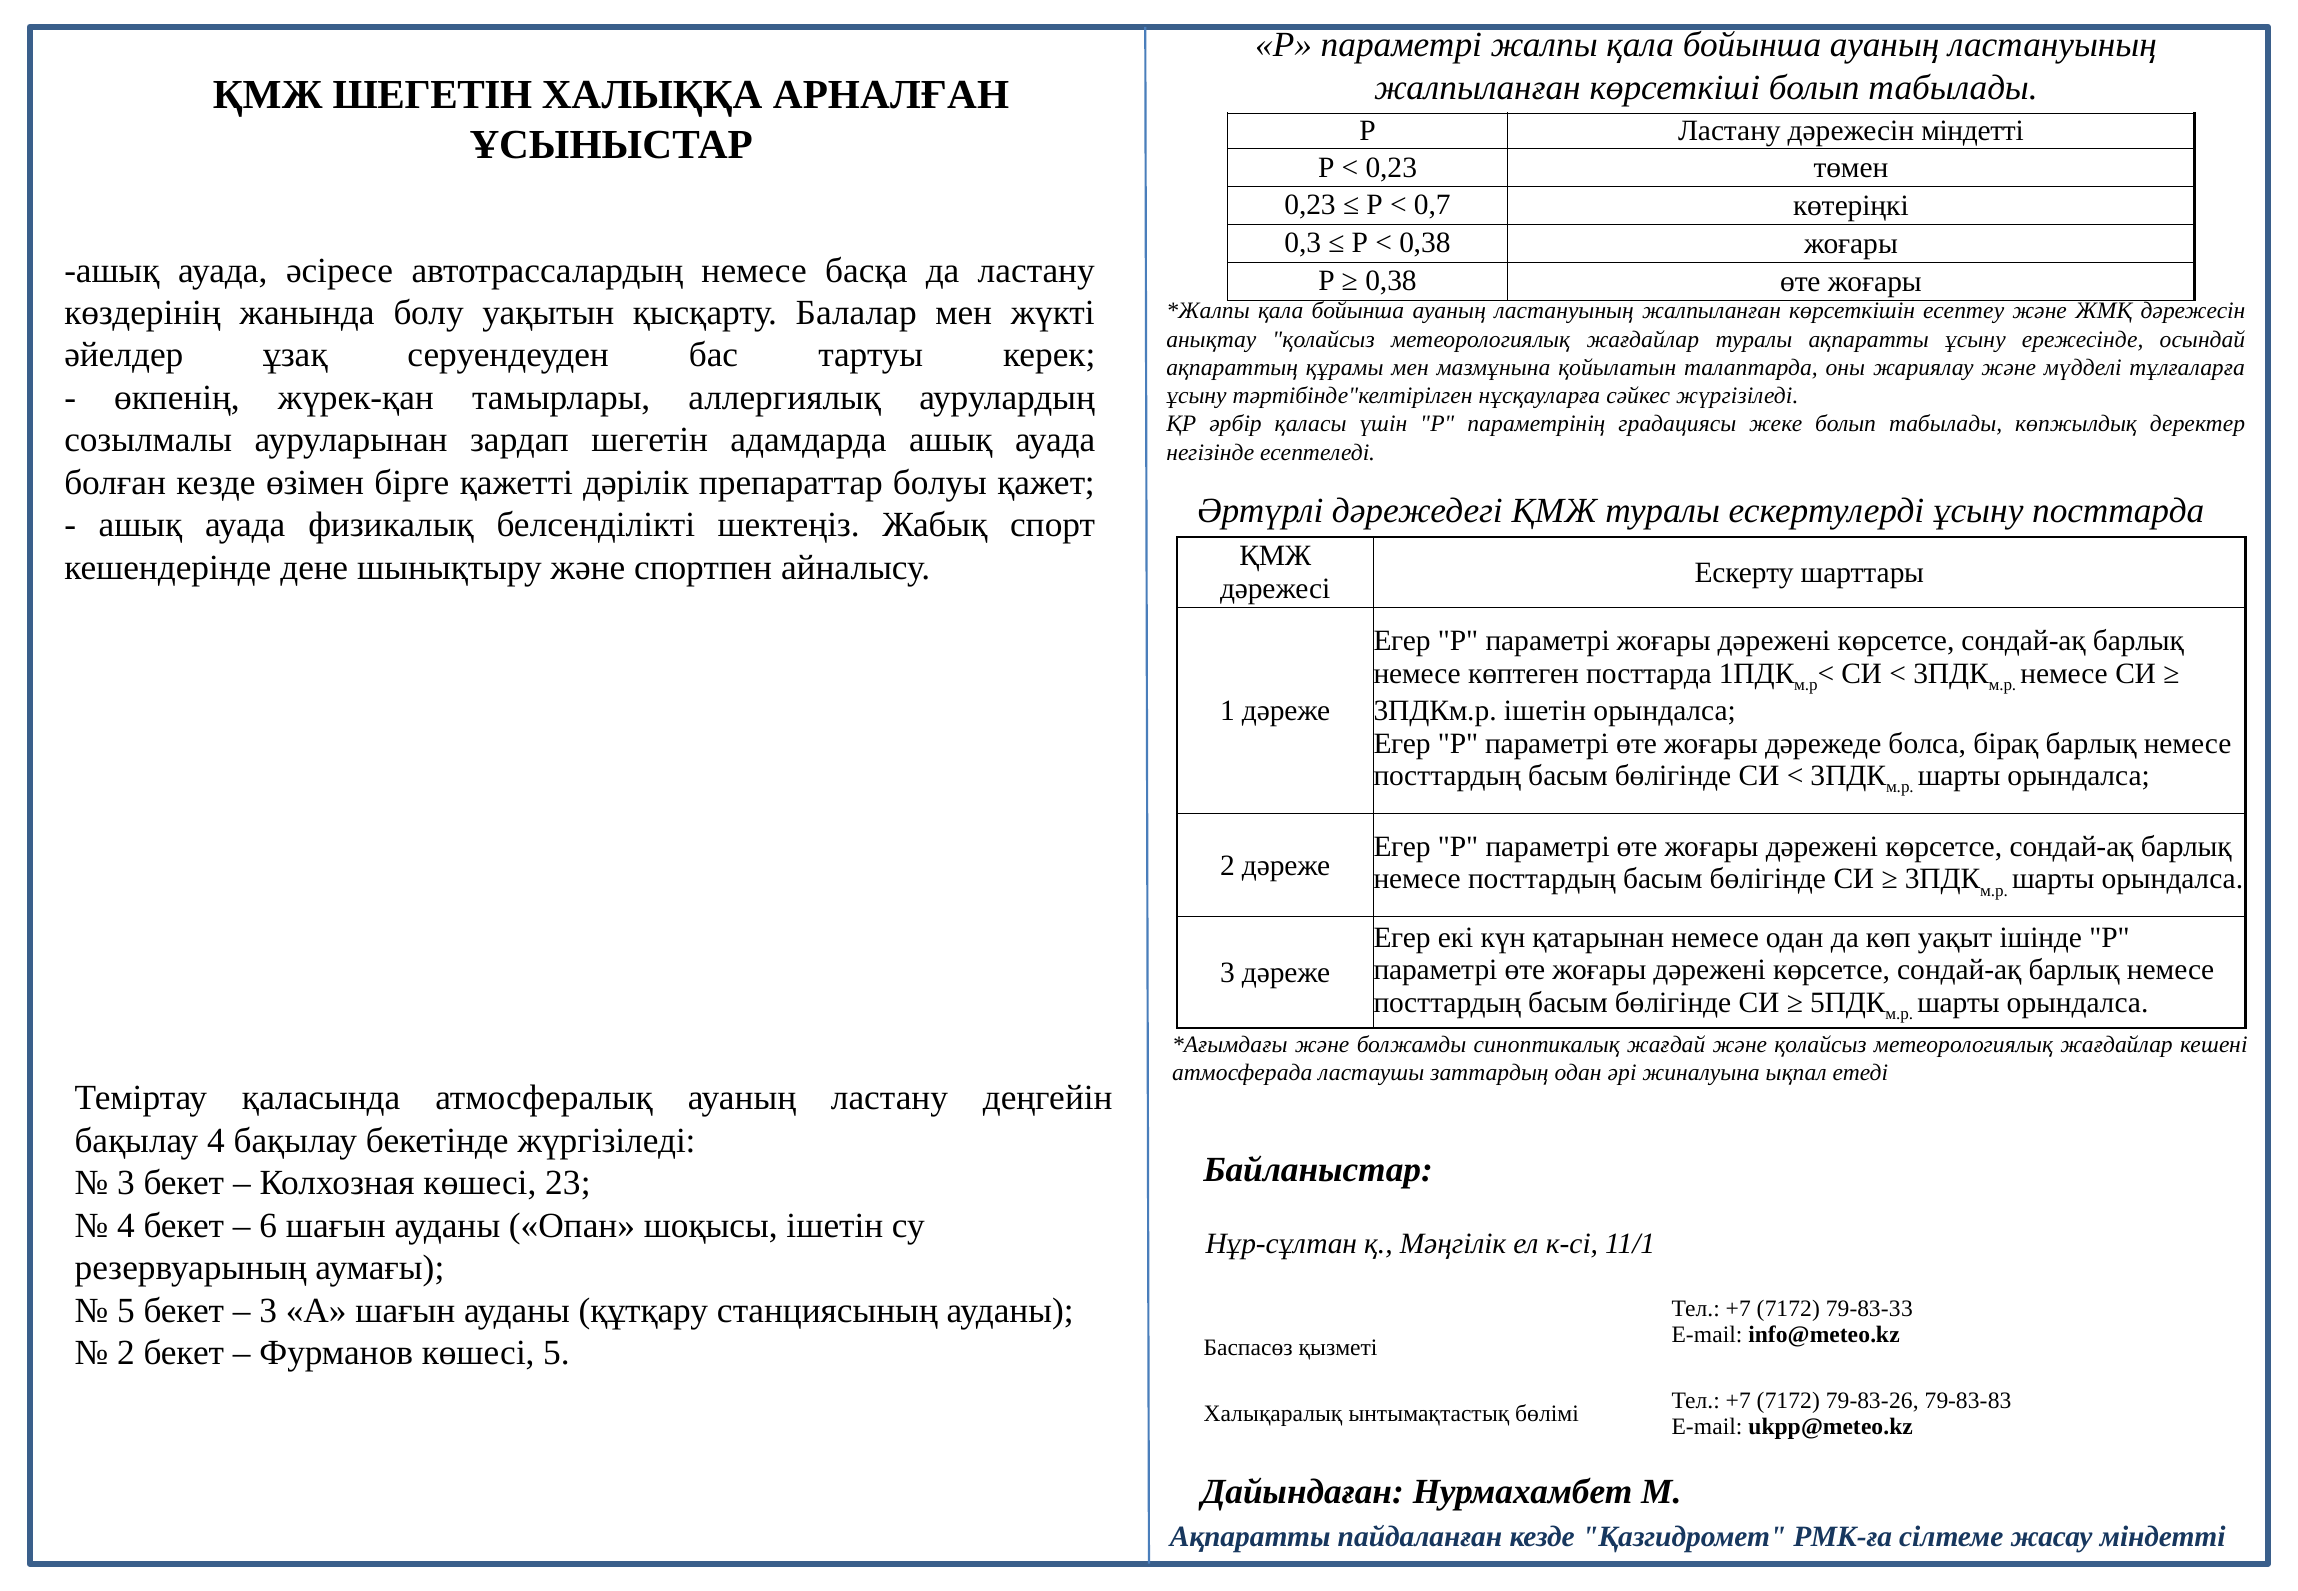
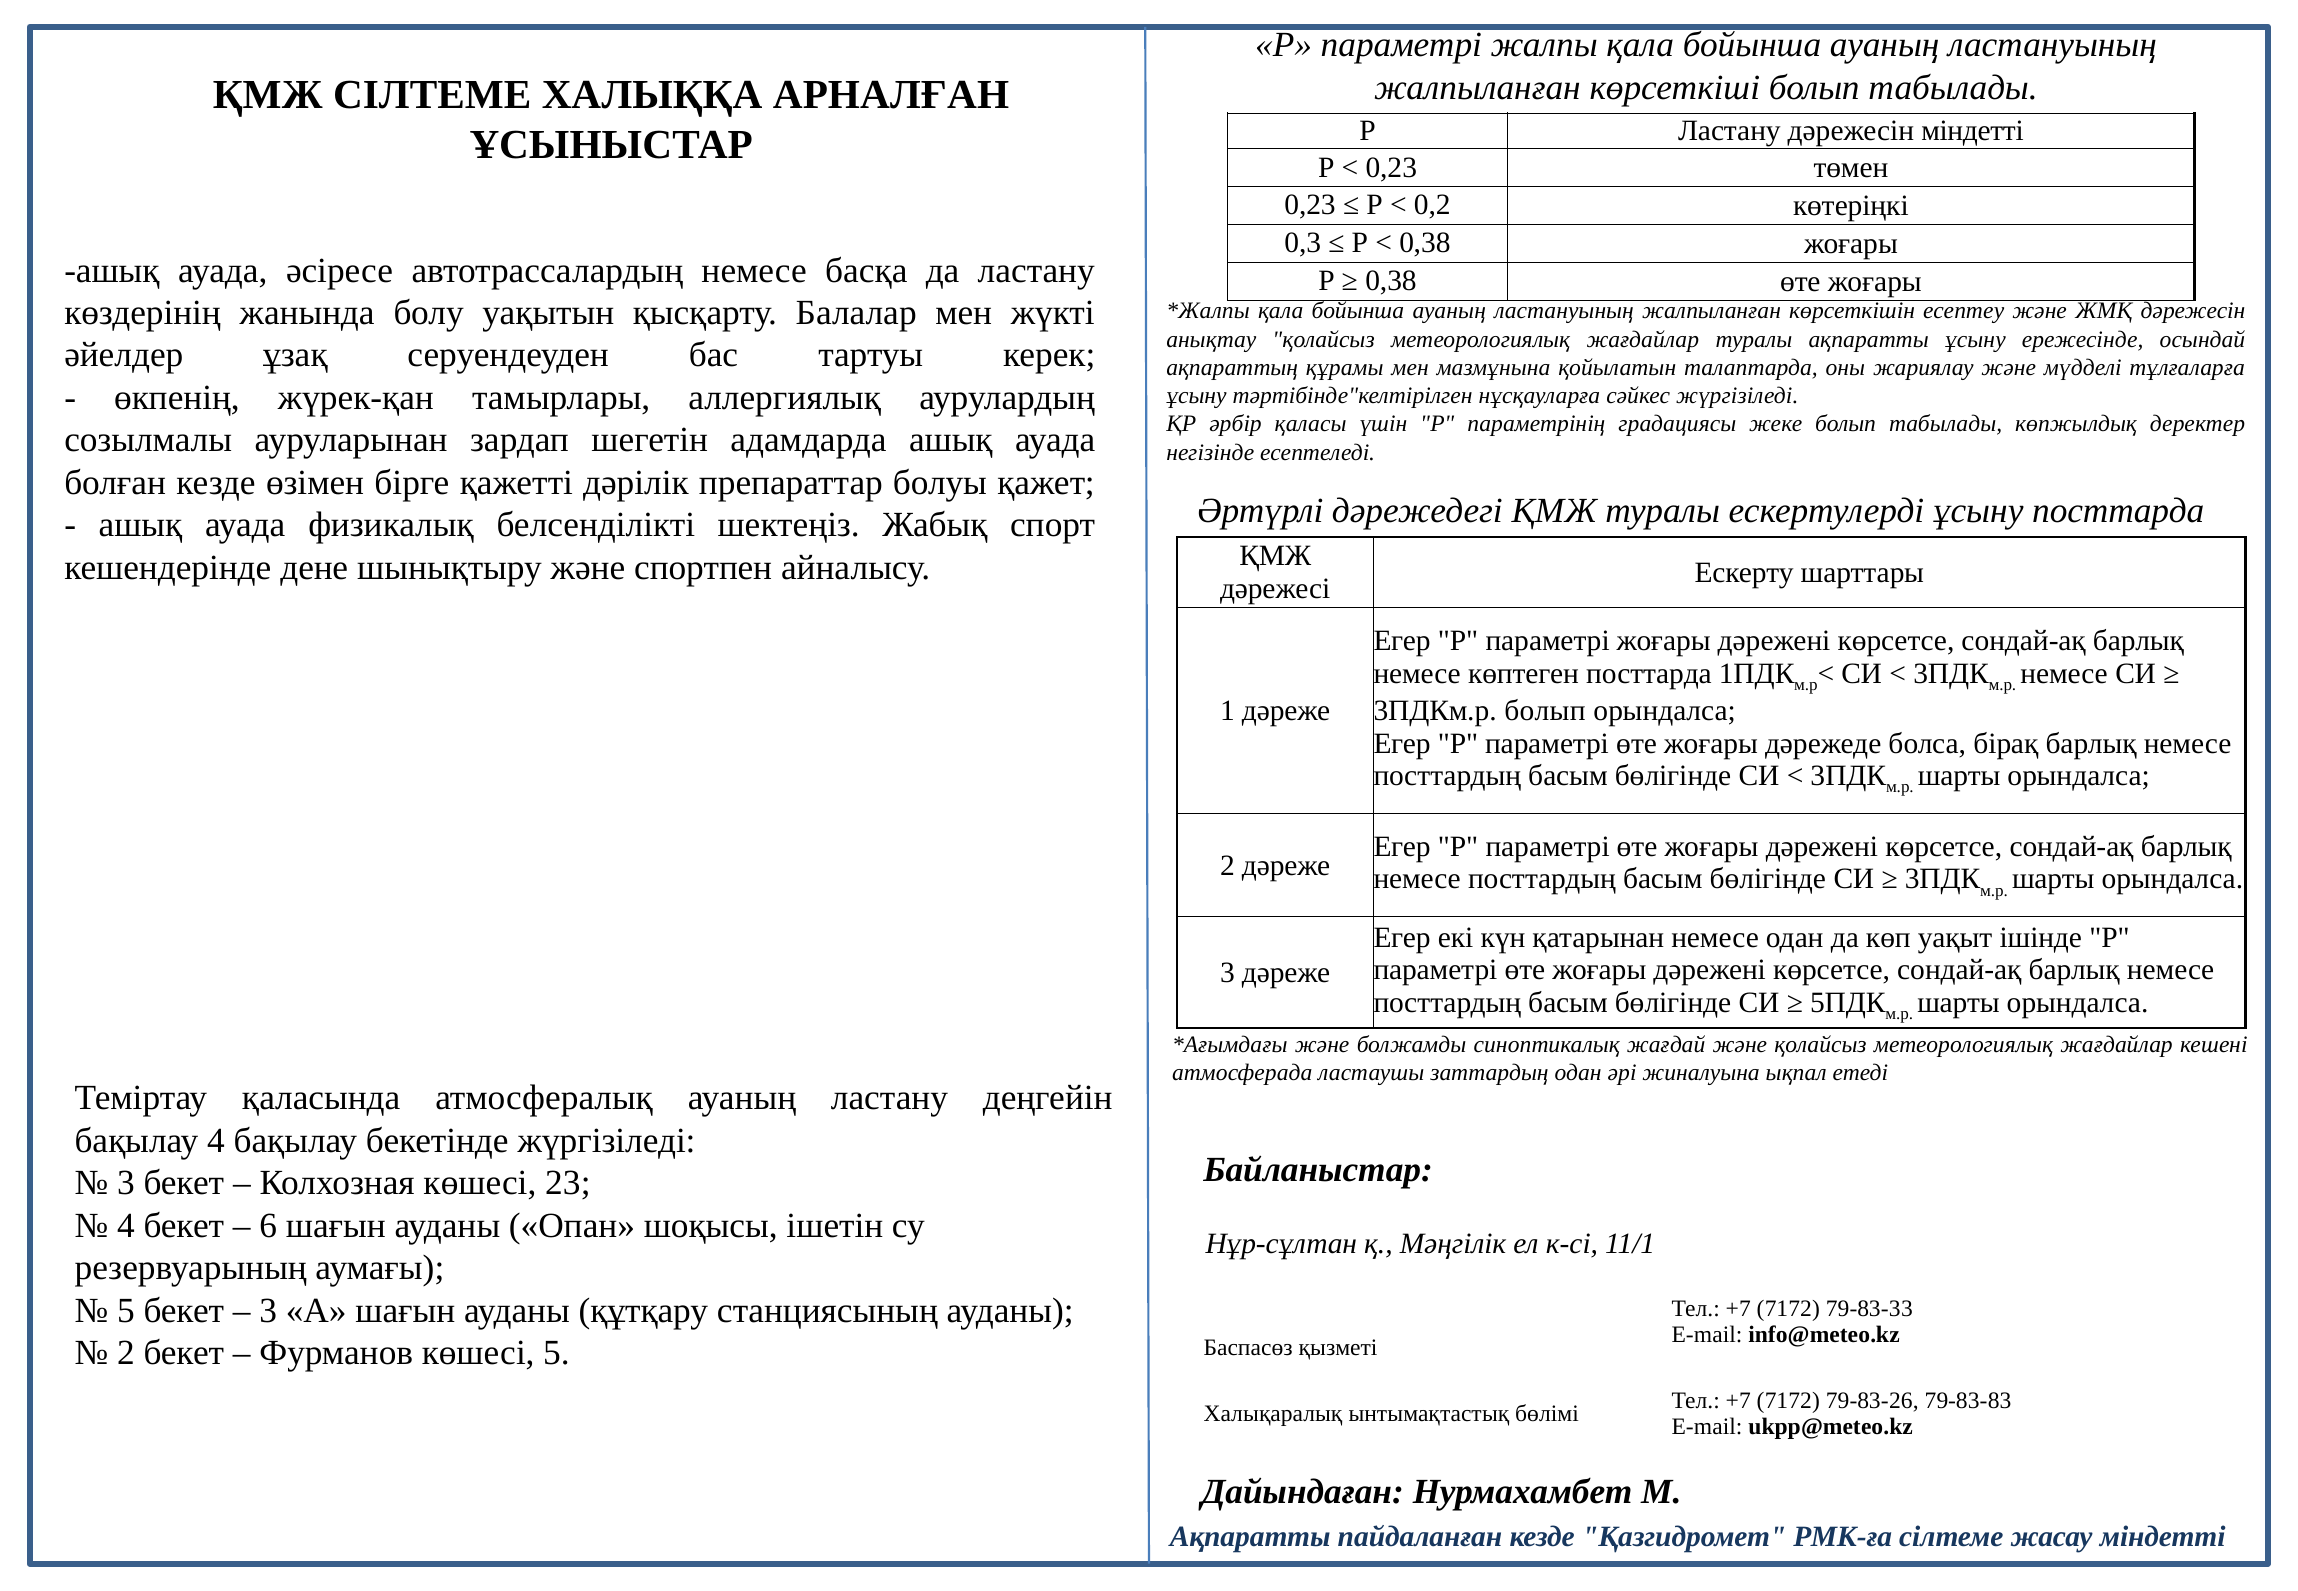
ҚМЖ ШЕГЕТІН: ШЕГЕТІН -> СІЛТЕМЕ (432, 95)
0,7: 0,7 -> 0,2 (1432, 205)
3ПДКм.р ішетін: ішетін -> болып (1545, 711)
